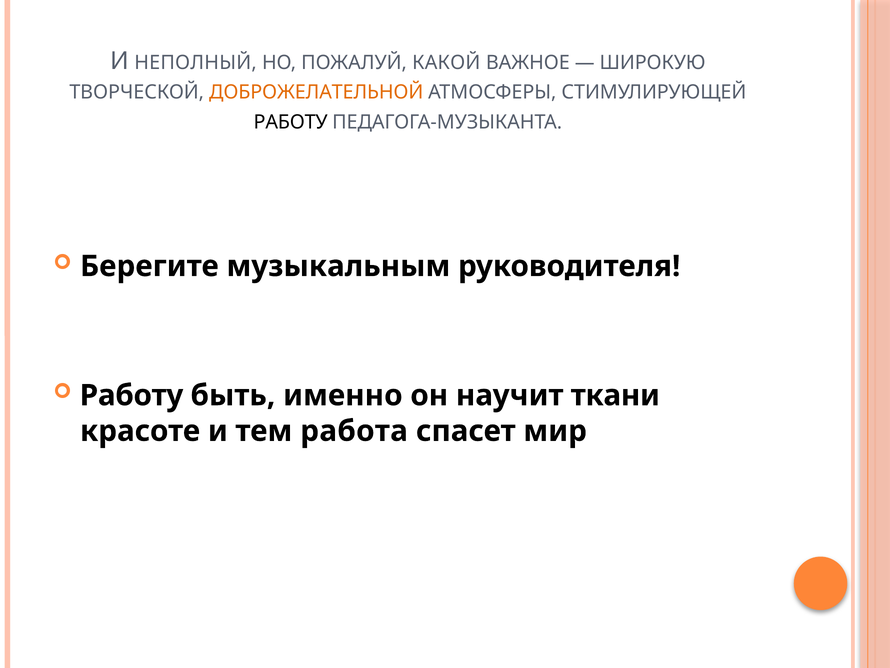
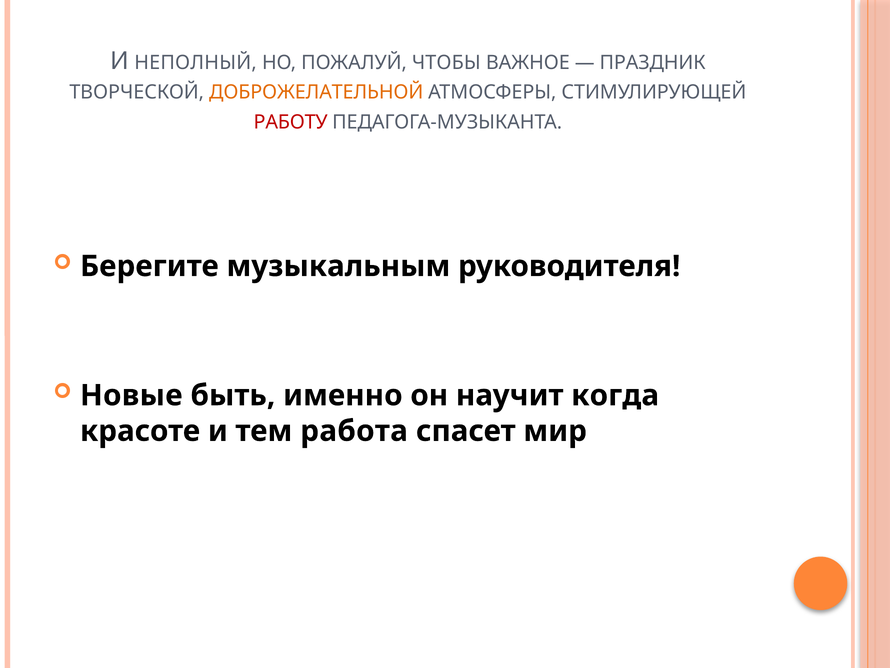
КАКОЙ: КАКОЙ -> ЧТОБЫ (446, 63)
ШИРОКУЮ: ШИРОКУЮ -> ПРАЗДНИК (653, 63)
РАБОТУ colour: black -> red (291, 122)
Работу: Работу -> Новые (131, 395)
ткани: ткани -> когда (615, 395)
